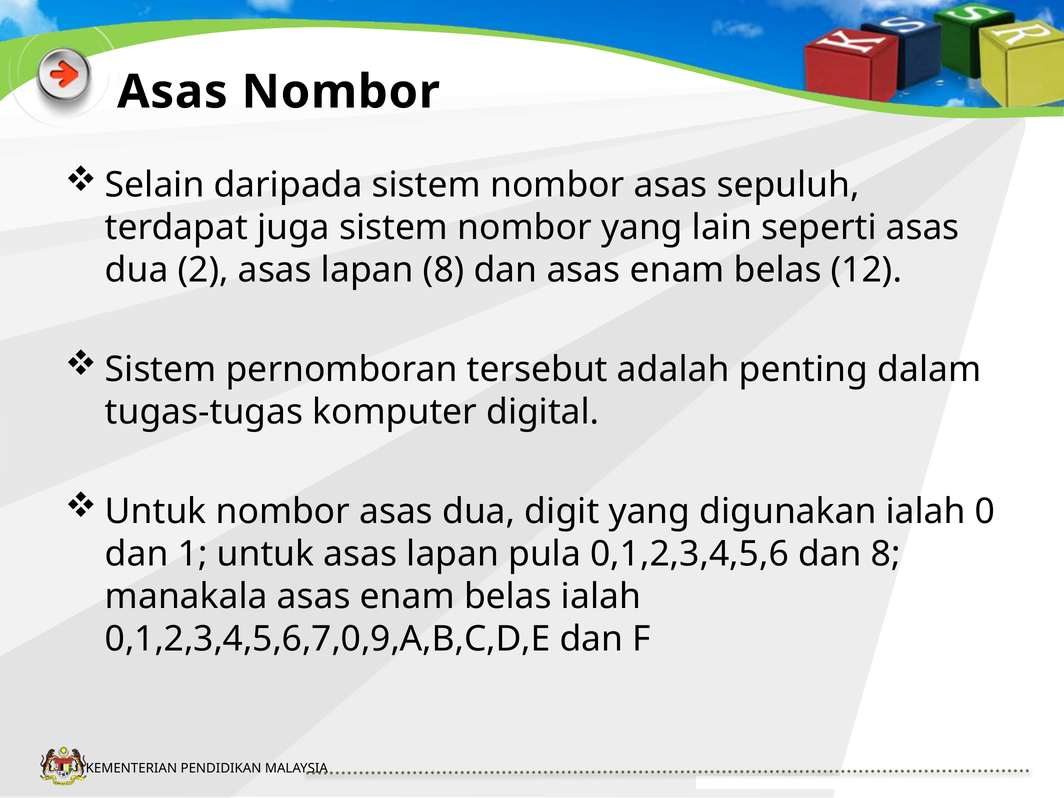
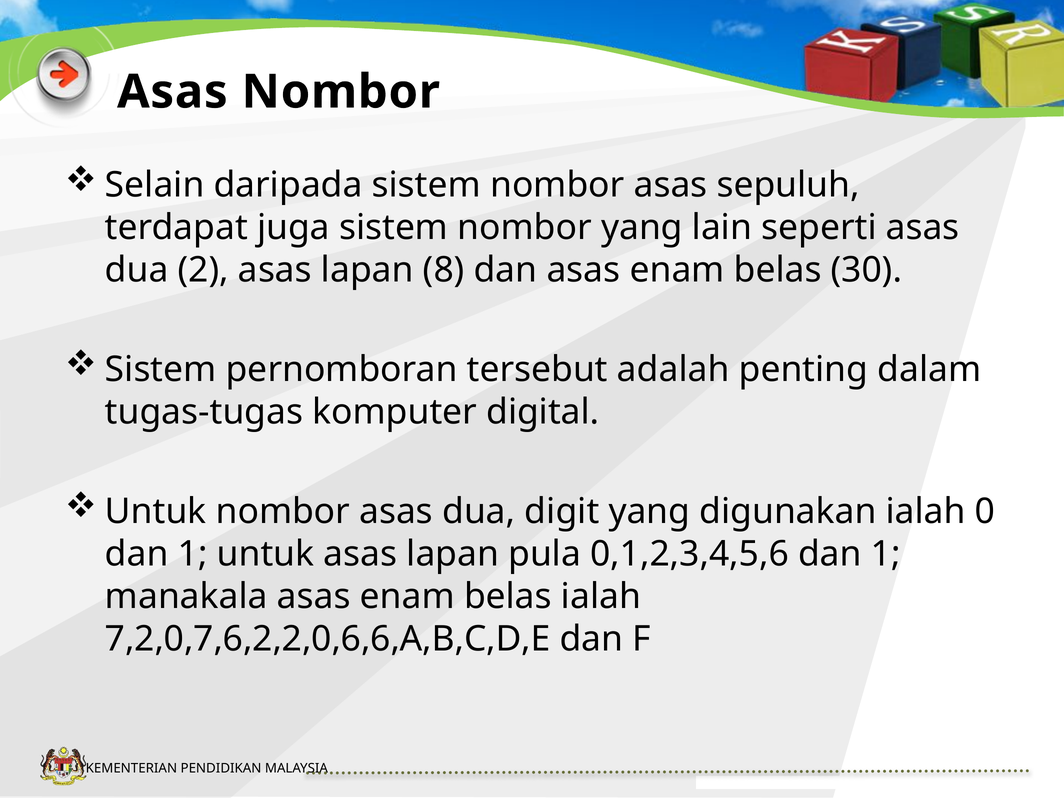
12: 12 -> 30 (866, 270)
0,1,2,3,4,5,6 dan 8: 8 -> 1 (886, 554)
0,1,2,3,4,5,6,7,0,9,A,B,C,D,E: 0,1,2,3,4,5,6,7,0,9,A,B,C,D,E -> 7,2,0,7,6,2,2,0,6,6,A,B,C,D,E (328, 639)
